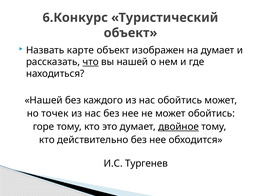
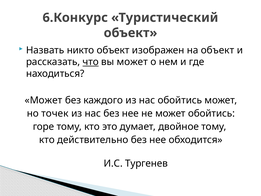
карте: карте -> никто (81, 50)
на думает: думает -> объект (218, 50)
вы нашей: нашей -> может (132, 62)
Нашей: Нашей -> Может (44, 100)
двойное underline: present -> none (179, 126)
